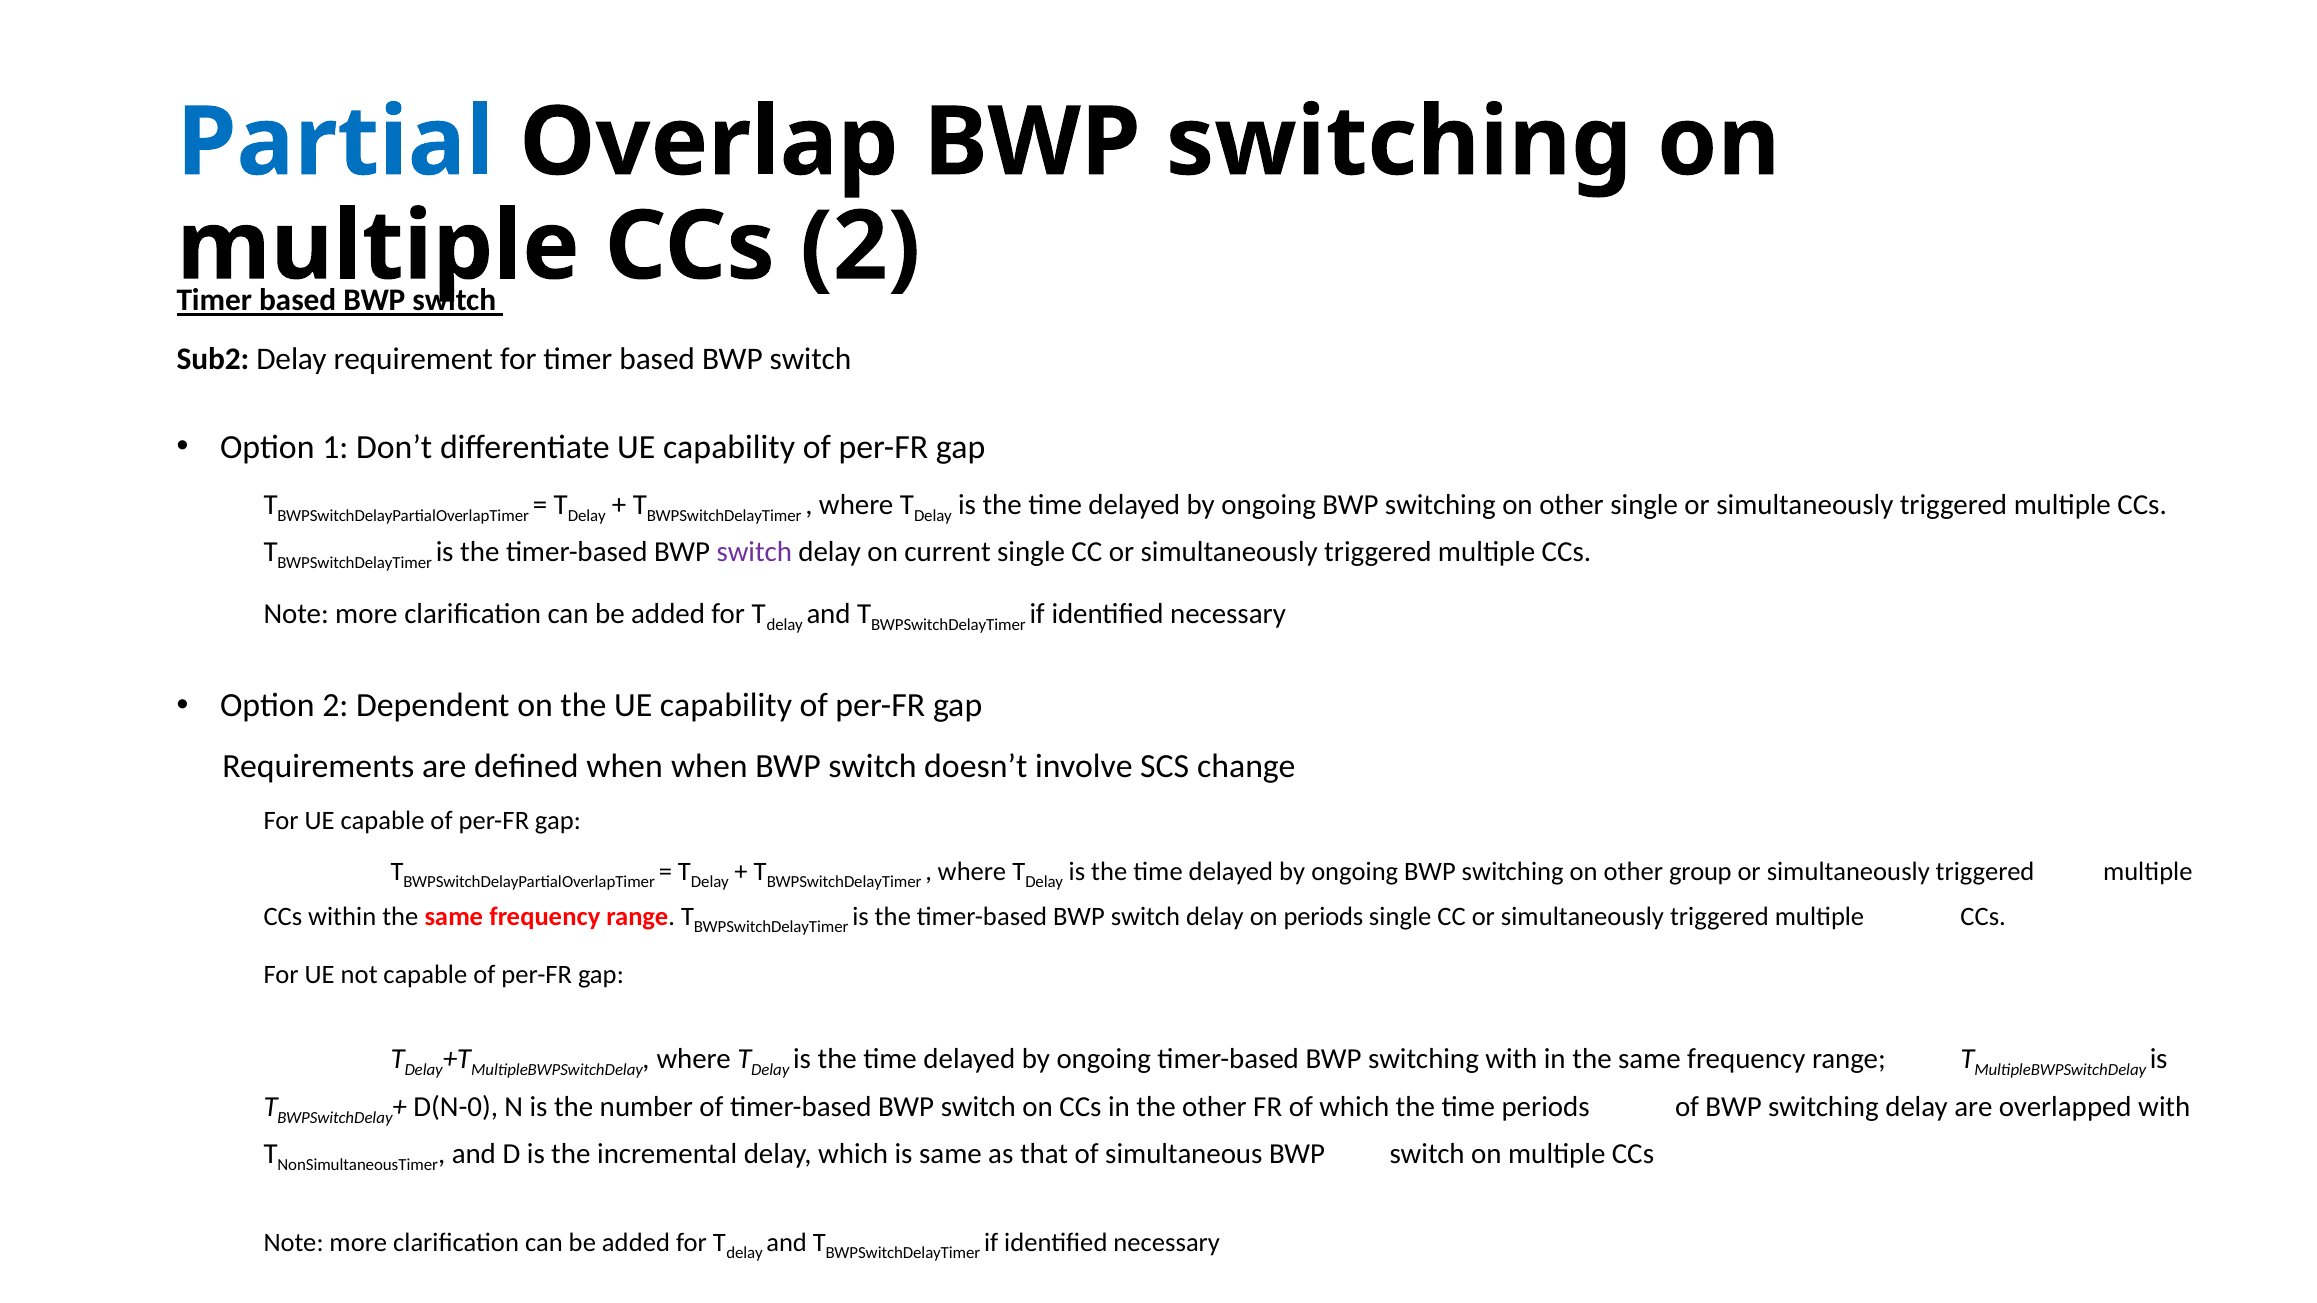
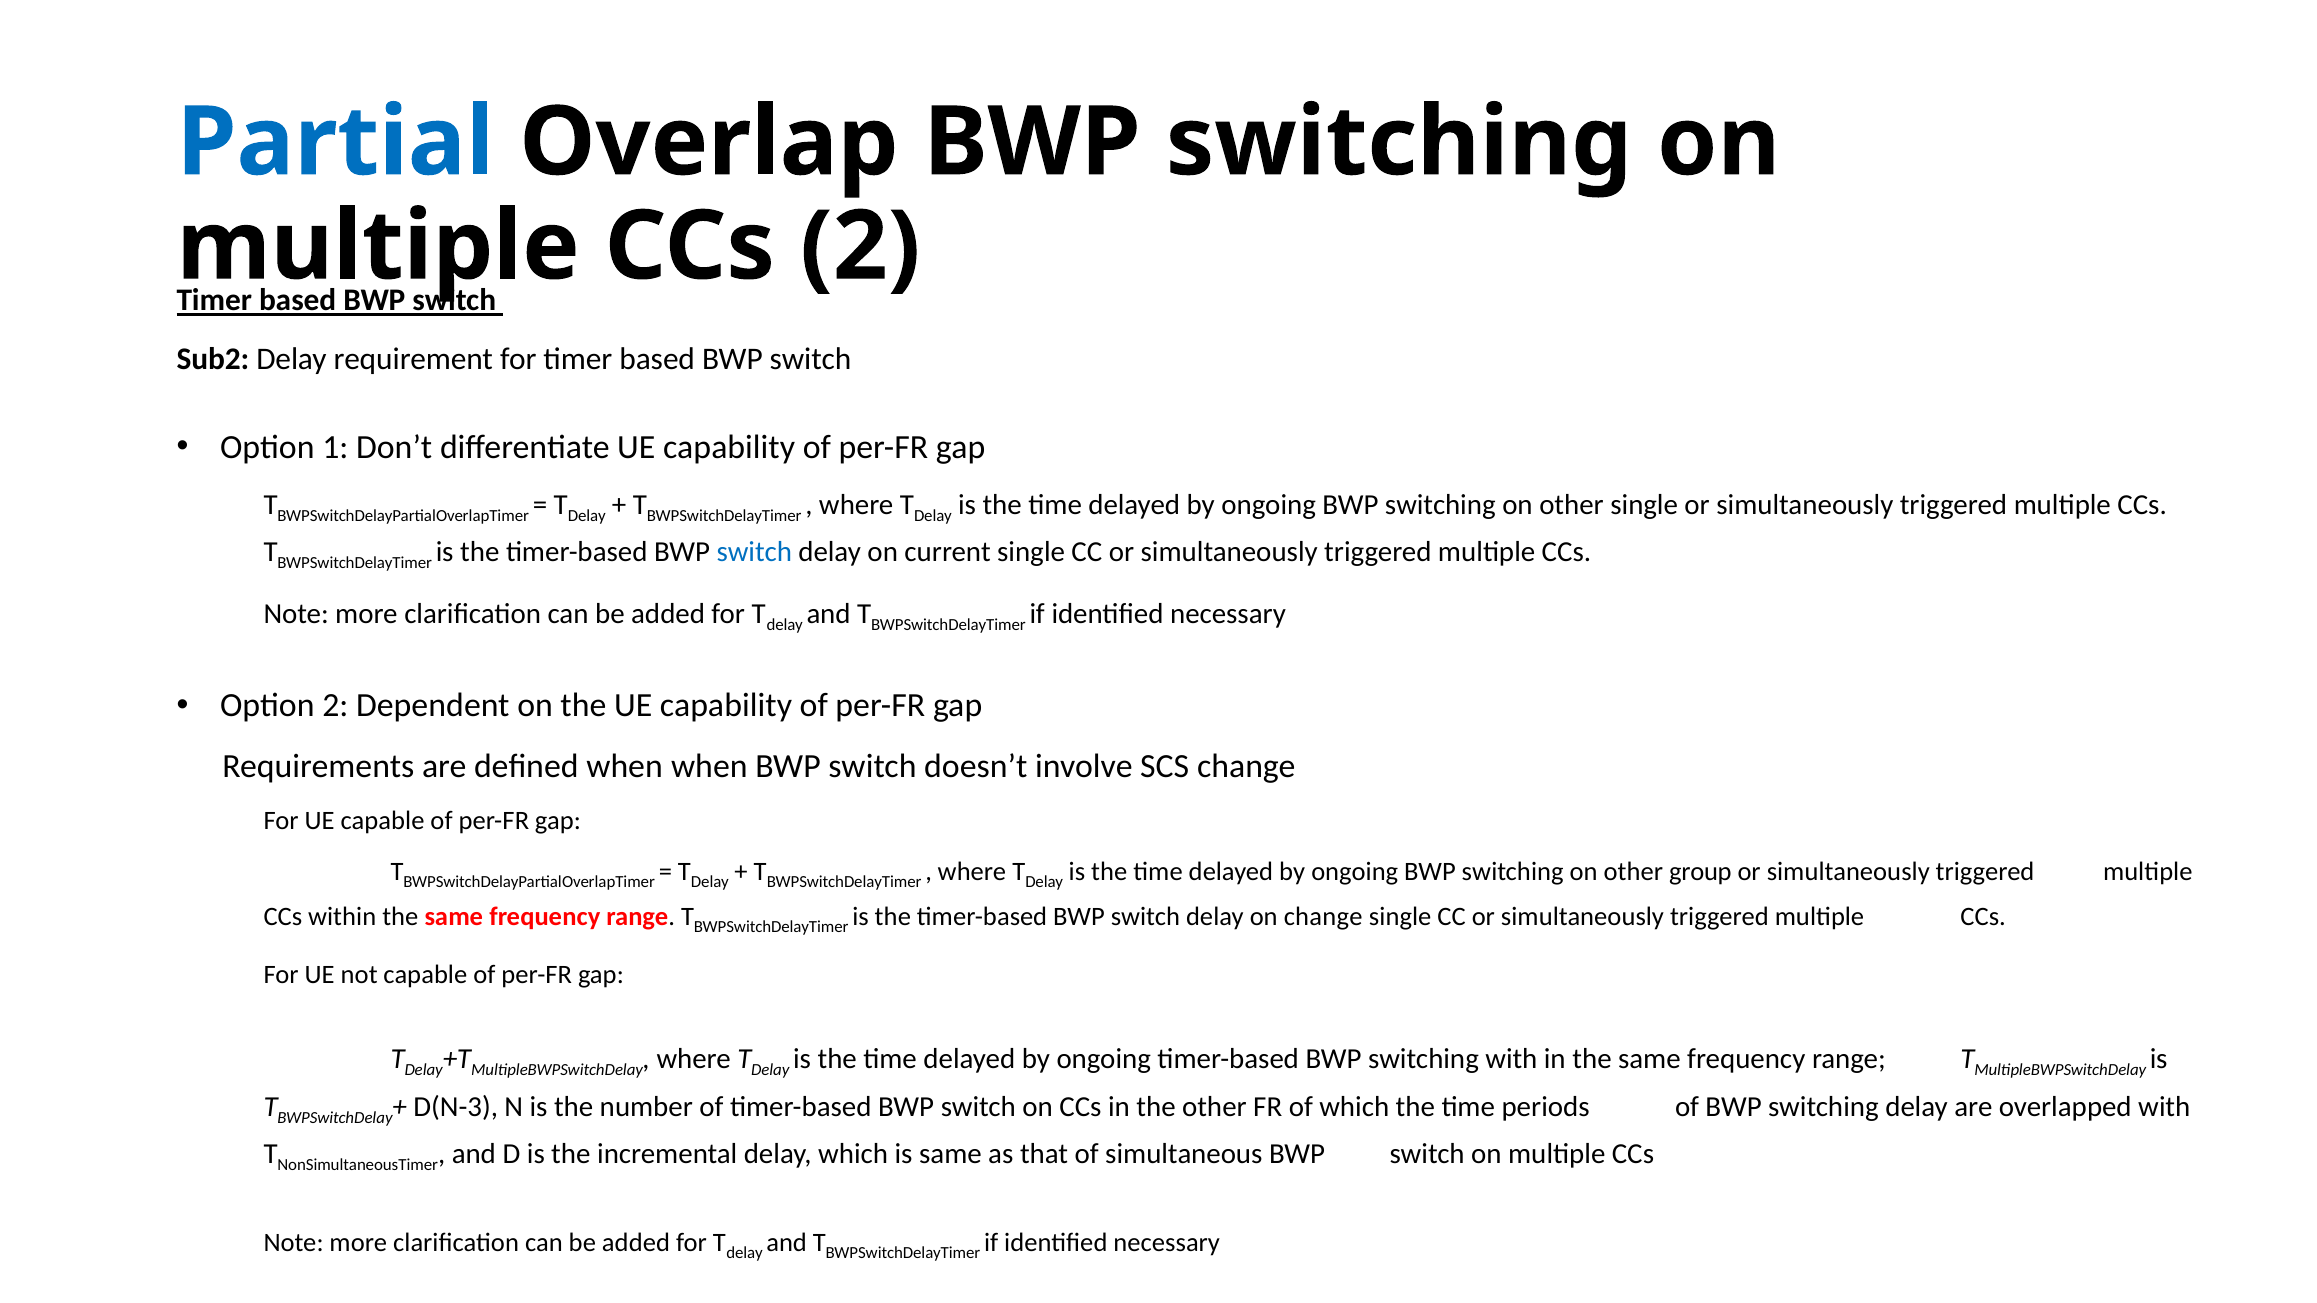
switch colour: purple -> blue (754, 552)
on periods: periods -> change (1323, 917)
D(N-0: D(N-0 -> D(N-3 (456, 1107)
